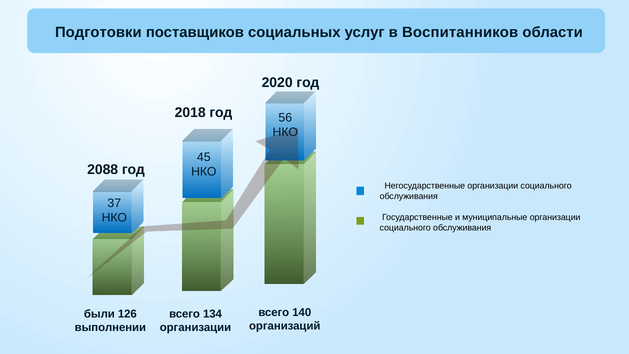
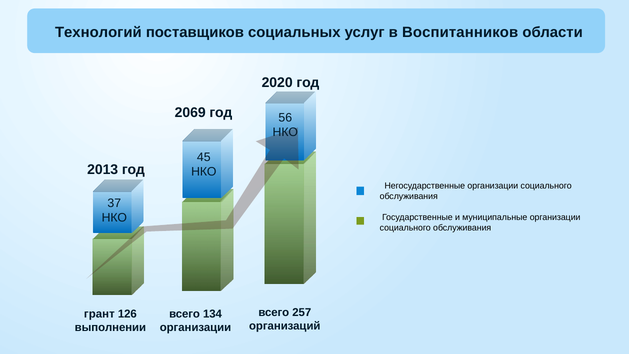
Подготовки: Подготовки -> Технологий (98, 32)
2018: 2018 -> 2069 (190, 113)
2088: 2088 -> 2013 (103, 170)
140: 140 -> 257 (302, 312)
были: были -> грант (99, 314)
